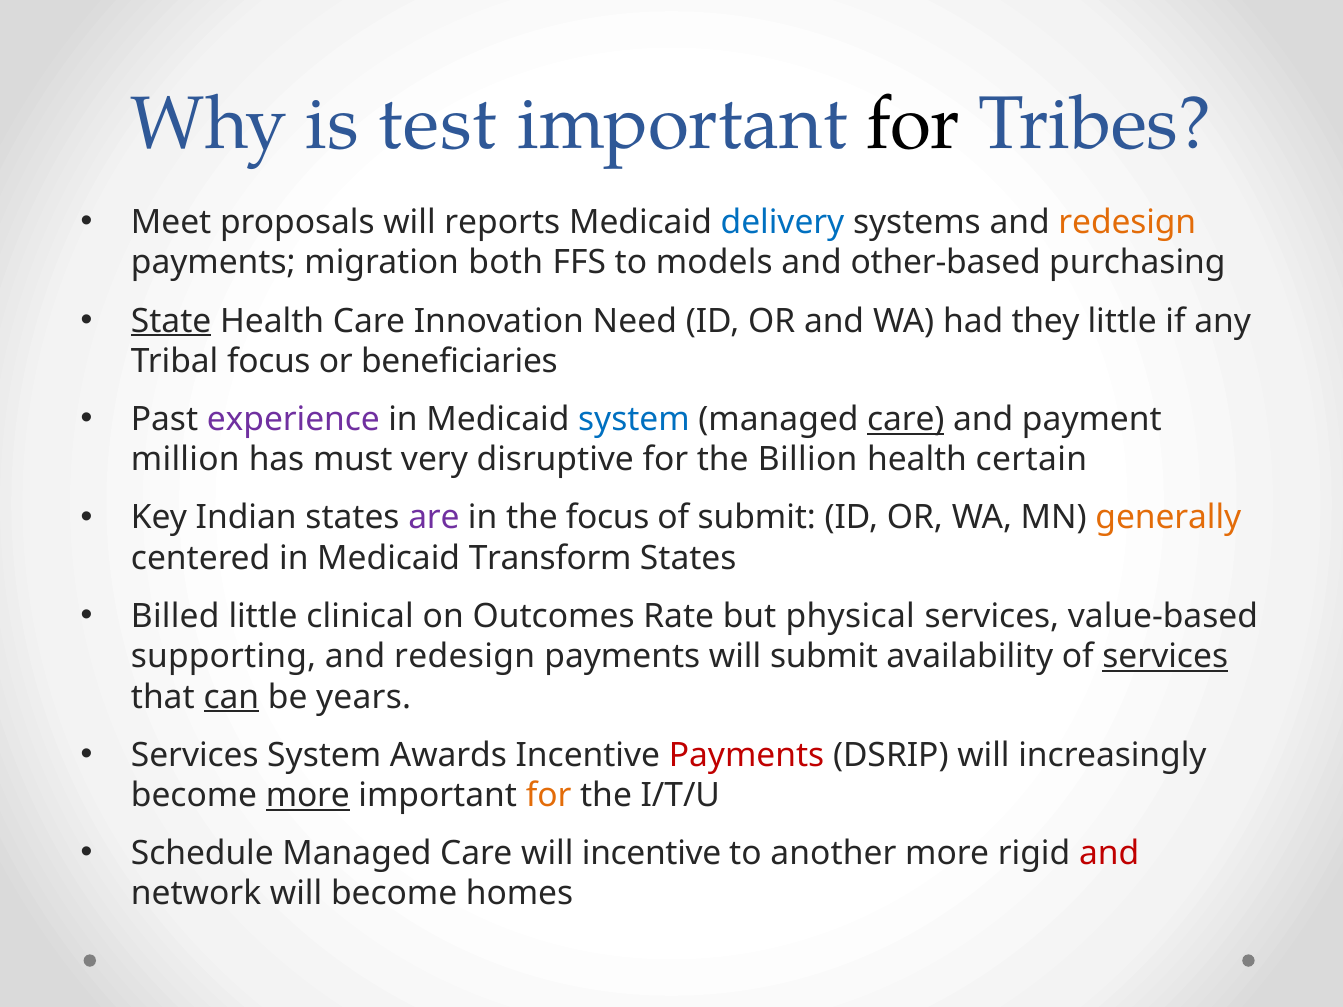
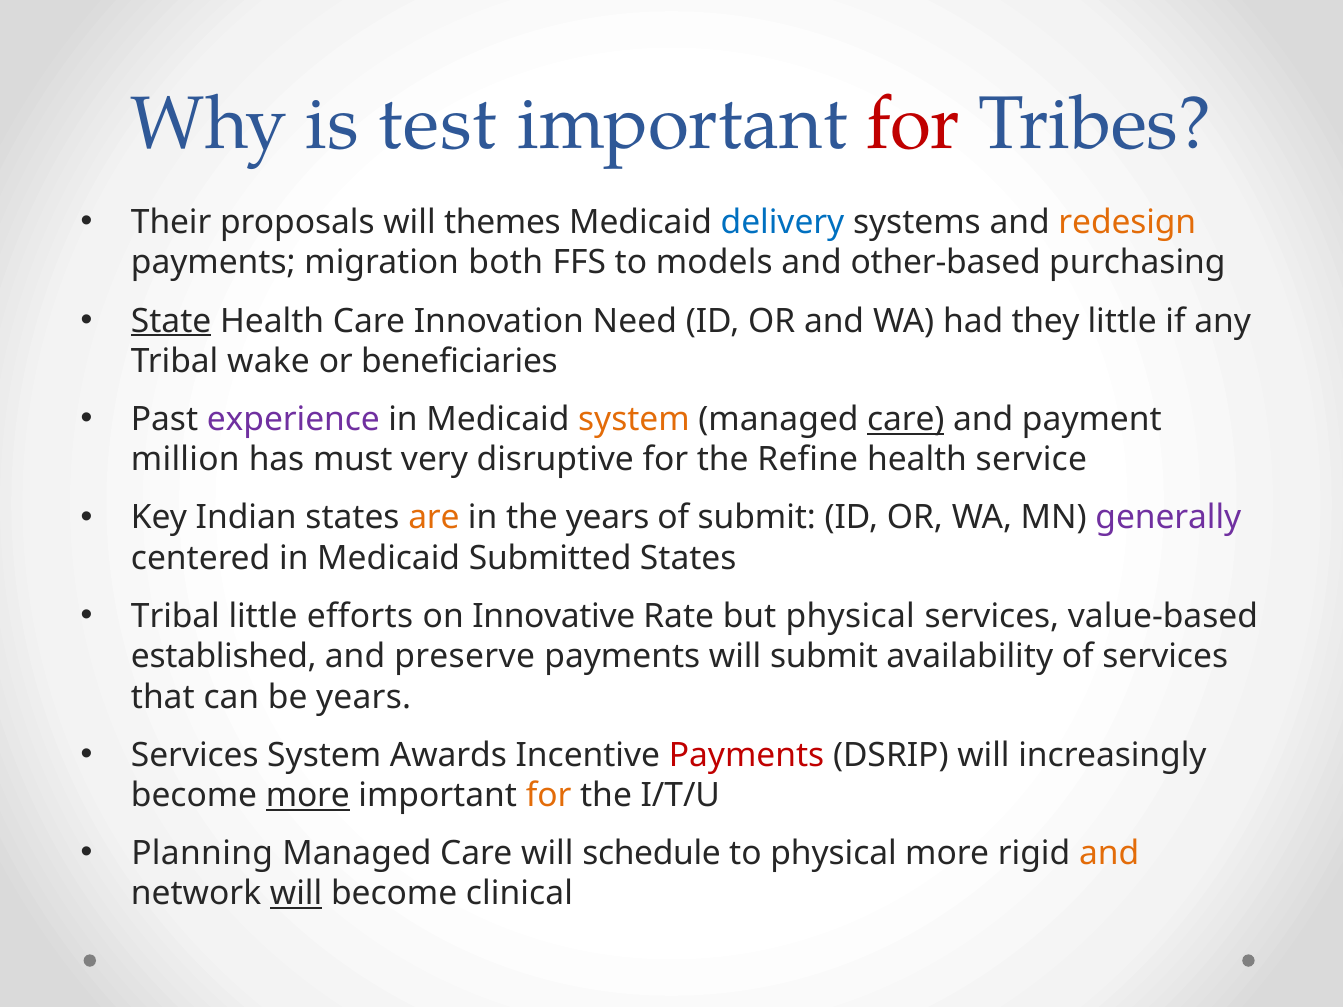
for colour: black -> red (913, 124)
Meet: Meet -> Their (171, 223)
reports: reports -> themes (502, 223)
Tribal focus: focus -> wake (269, 361)
system colour: blue -> orange (634, 420)
Billion: Billion -> Refine (808, 460)
certain: certain -> service (1031, 460)
are colour: purple -> orange (434, 518)
the focus: focus -> years (608, 518)
generally colour: orange -> purple (1168, 518)
Transform: Transform -> Submitted (550, 558)
Billed: Billed -> Tribal (175, 617)
clinical: clinical -> efforts (360, 617)
Outcomes: Outcomes -> Innovative (554, 617)
supporting: supporting -> established (224, 657)
redesign: redesign -> preserve (465, 657)
services underline: present -> none (1165, 657)
can underline: present -> none (231, 697)
Schedule: Schedule -> Planning (202, 854)
will incentive: incentive -> schedule (652, 854)
to another: another -> physical (834, 854)
and colour: red -> orange (1109, 854)
will underline: none -> present (296, 894)
homes: homes -> clinical (519, 894)
